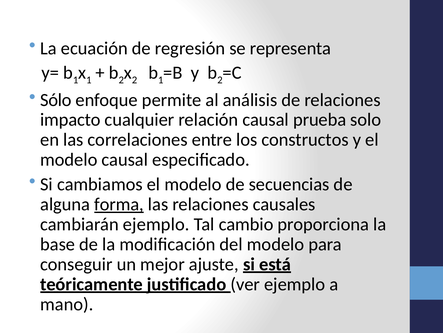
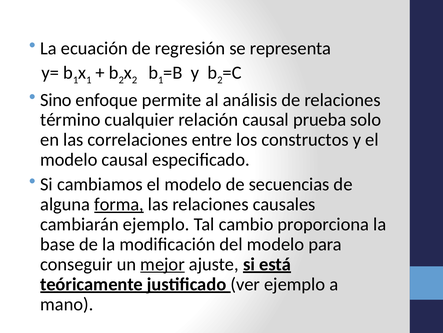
Sólo: Sólo -> Sino (56, 100)
impacto: impacto -> término (70, 120)
mejor underline: none -> present (163, 264)
